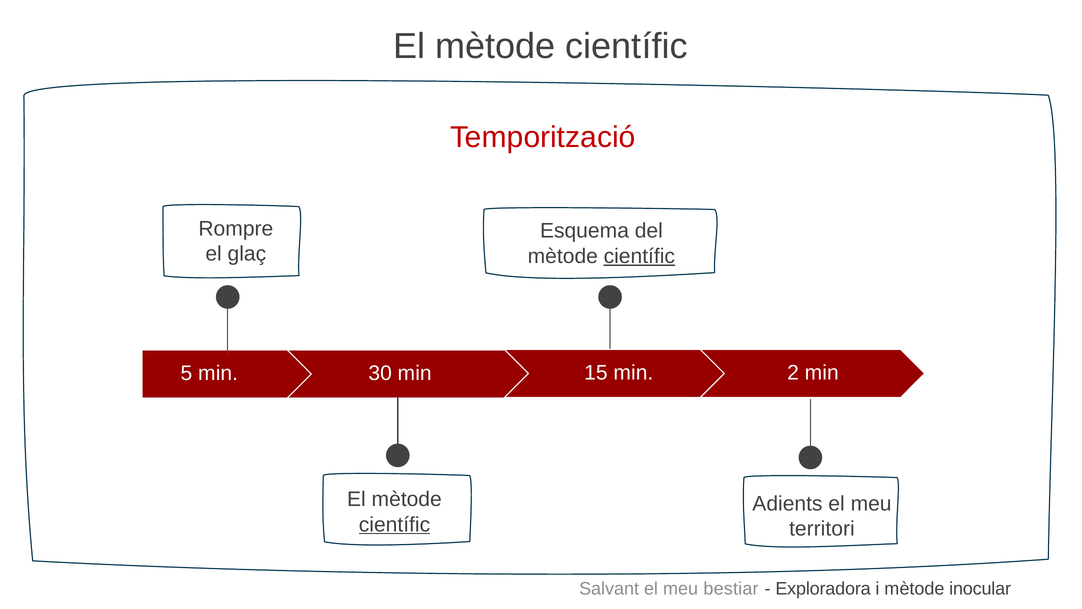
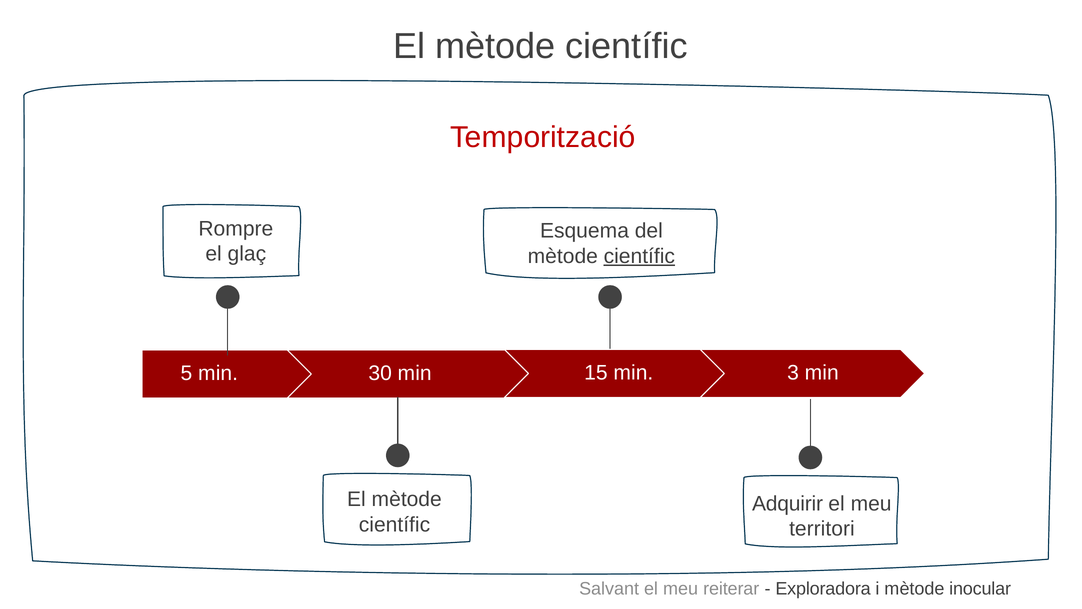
2: 2 -> 3 (793, 373)
Adients: Adients -> Adquirir (788, 503)
científic underline: present -> none (394, 524)
bestiar: bestiar -> reiterar (731, 588)
